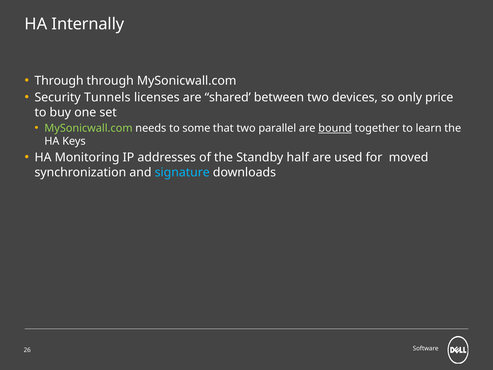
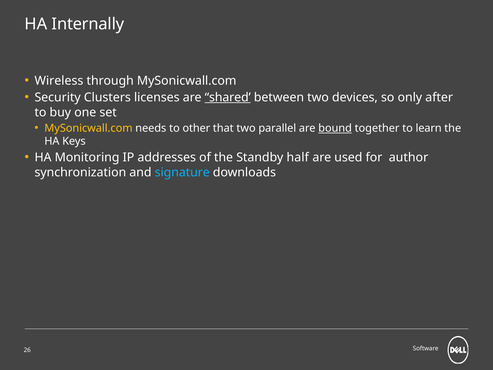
Through: Through -> Wireless (59, 81)
Tunnels: Tunnels -> Clusters (107, 97)
shared underline: none -> present (228, 97)
price: price -> after (439, 97)
MySonicwall.com colour: light green -> yellow (88, 128)
some: some -> other (196, 128)
moved: moved -> author (409, 157)
